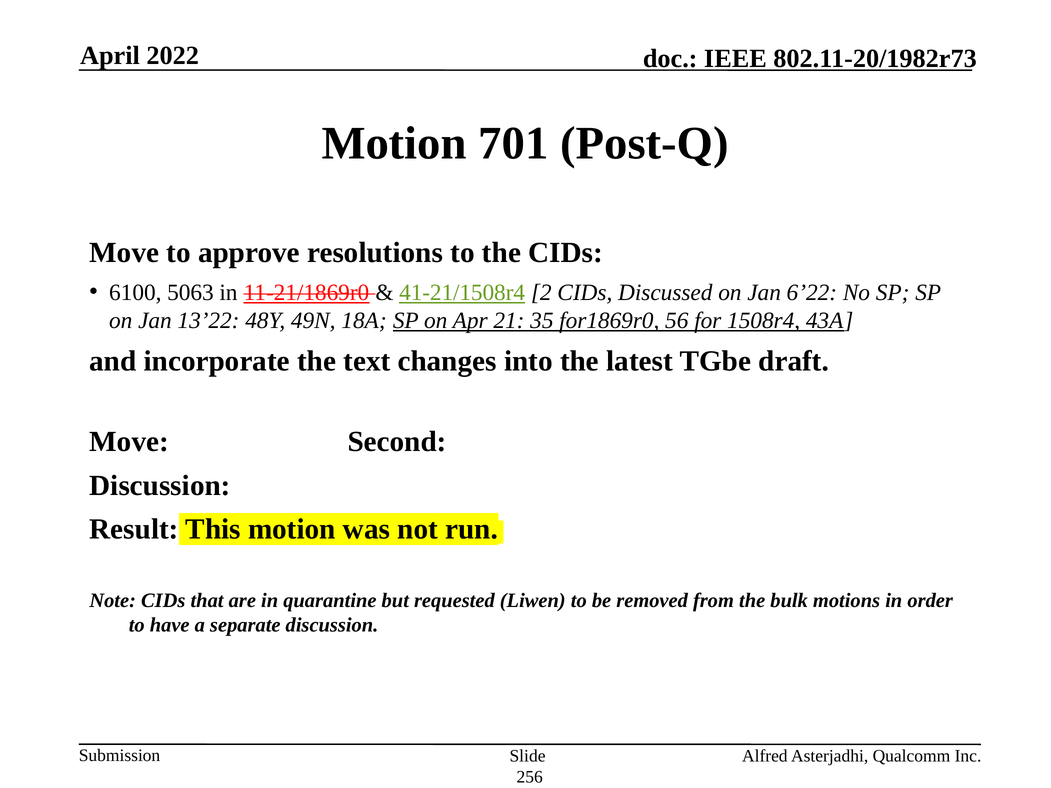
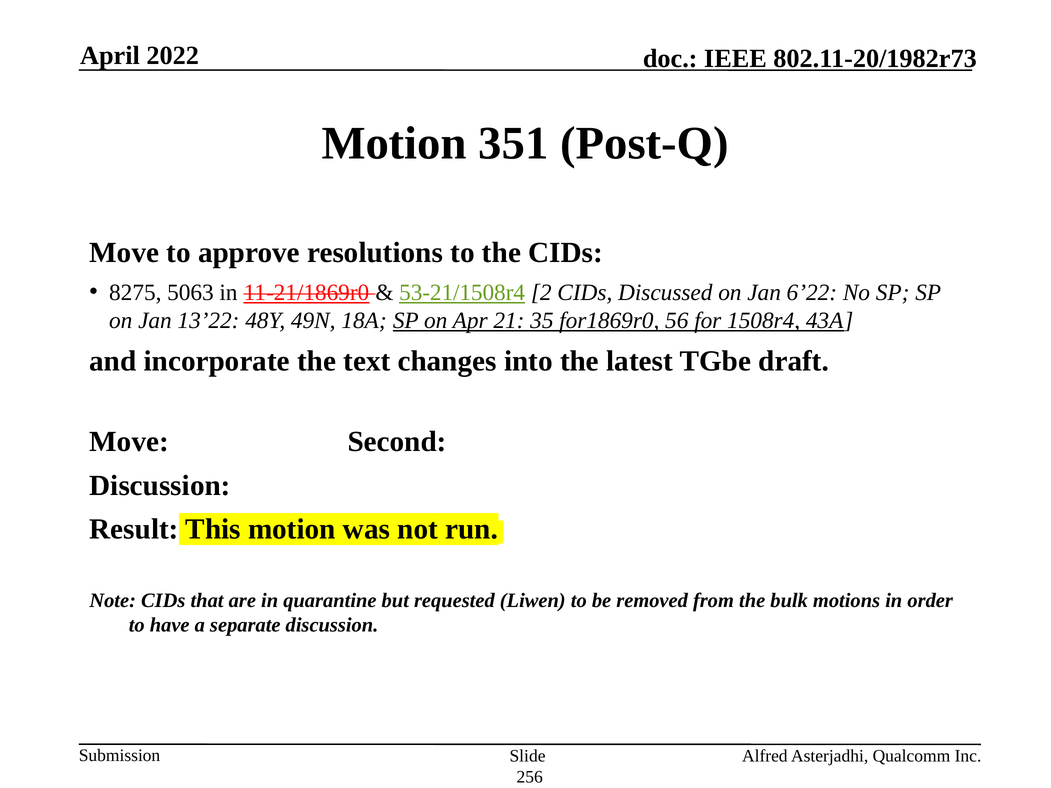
701: 701 -> 351 (513, 143)
6100: 6100 -> 8275 (135, 292)
41-21/1508r4: 41-21/1508r4 -> 53-21/1508r4 (462, 292)
